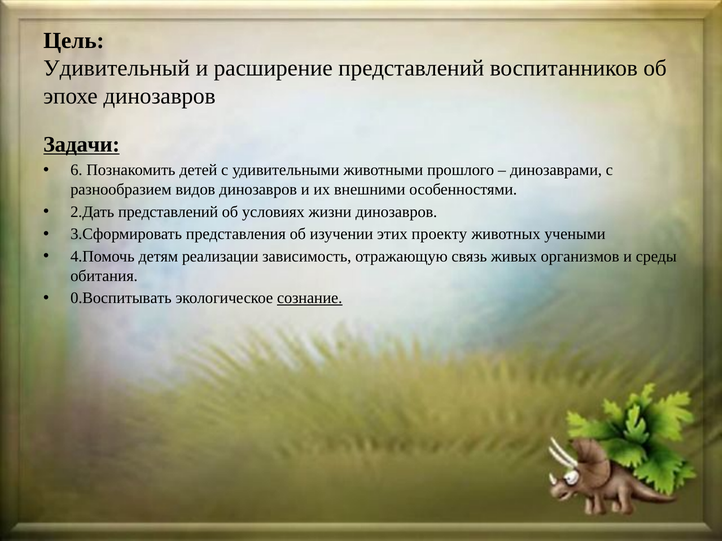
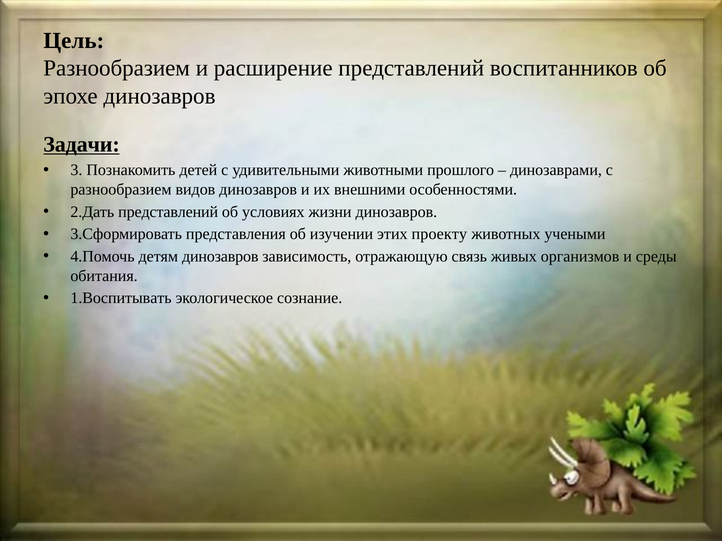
Удивительный: Удивительный -> Разнообразием (117, 68)
6: 6 -> 3 (76, 170)
детям реализации: реализации -> динозавров (220, 257)
0.Воспитывать: 0.Воспитывать -> 1.Воспитывать (121, 298)
сознание underline: present -> none (310, 298)
